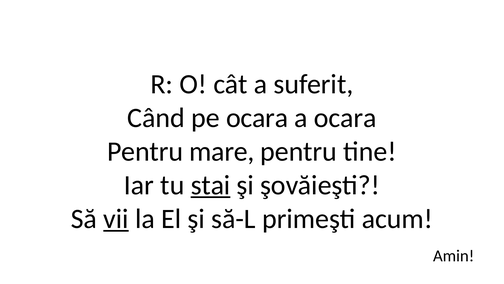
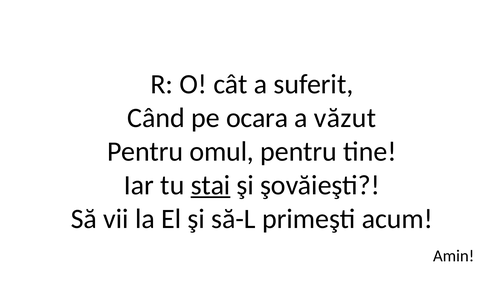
a ocara: ocara -> văzut (345, 118)
mare: mare -> omul (222, 151)
vii underline: present -> none (116, 218)
